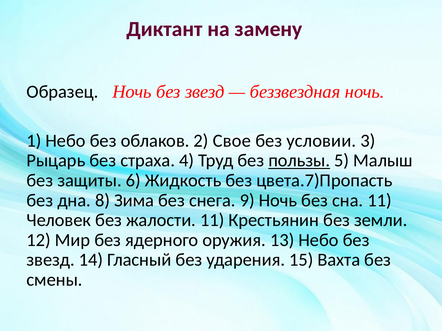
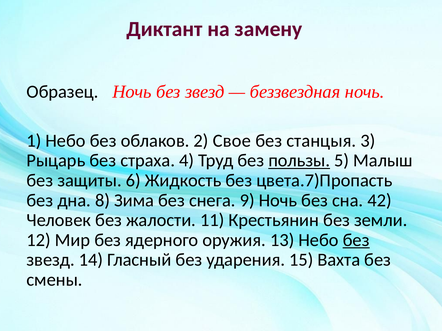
условии: условии -> станцыя (321, 141)
сна 11: 11 -> 42 (380, 201)
без underline: none -> present (356, 240)
